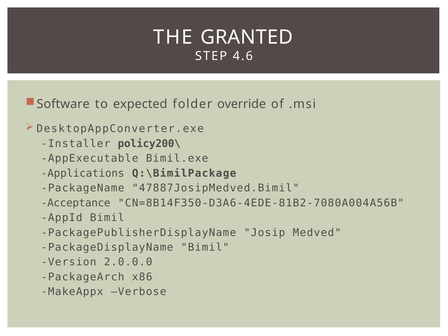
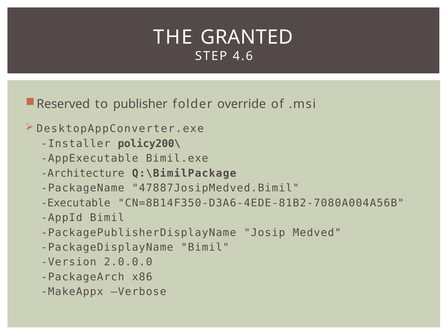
Software: Software -> Reserved (63, 104)
expected: expected -> publisher (140, 104)
Applications: Applications -> Architecture (83, 173)
Acceptance: Acceptance -> Executable (76, 203)
